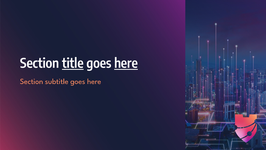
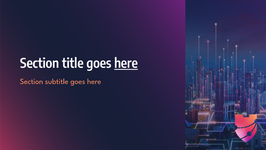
title underline: present -> none (73, 63)
